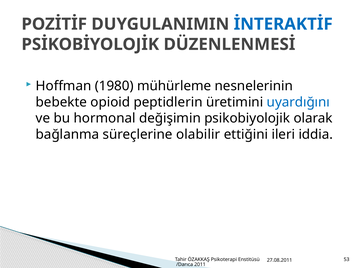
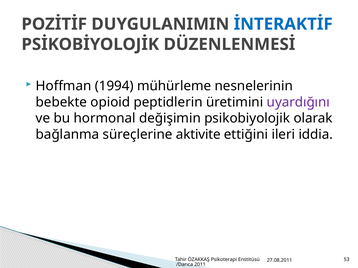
1980: 1980 -> 1994 (114, 86)
uyardığını colour: blue -> purple (298, 102)
olabilir: olabilir -> aktivite (198, 135)
